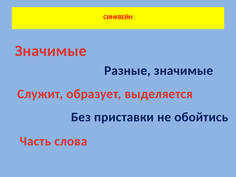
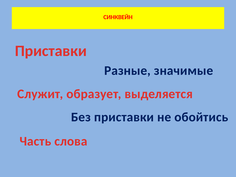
Значимые: Значимые -> Приставки (51, 51)
